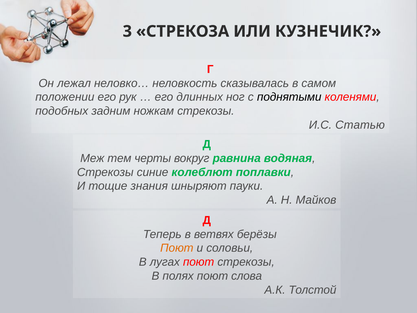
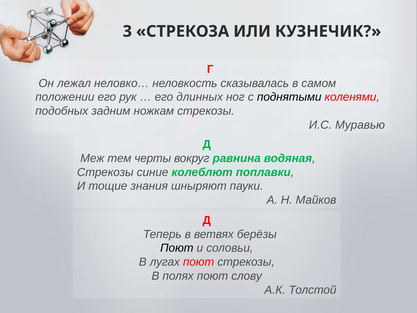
Статью: Статью -> Муравью (360, 125)
Поют colour: orange -> black (177, 248)
слова: слова -> слову (247, 276)
